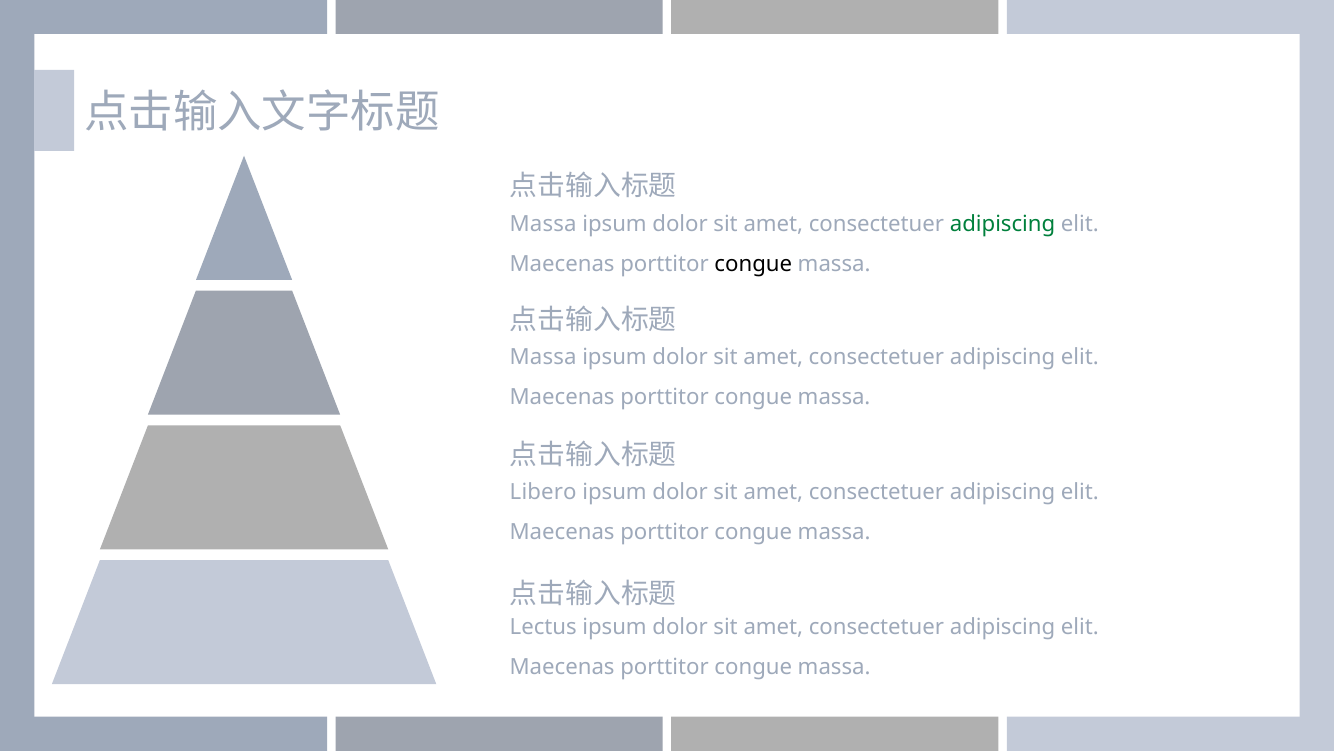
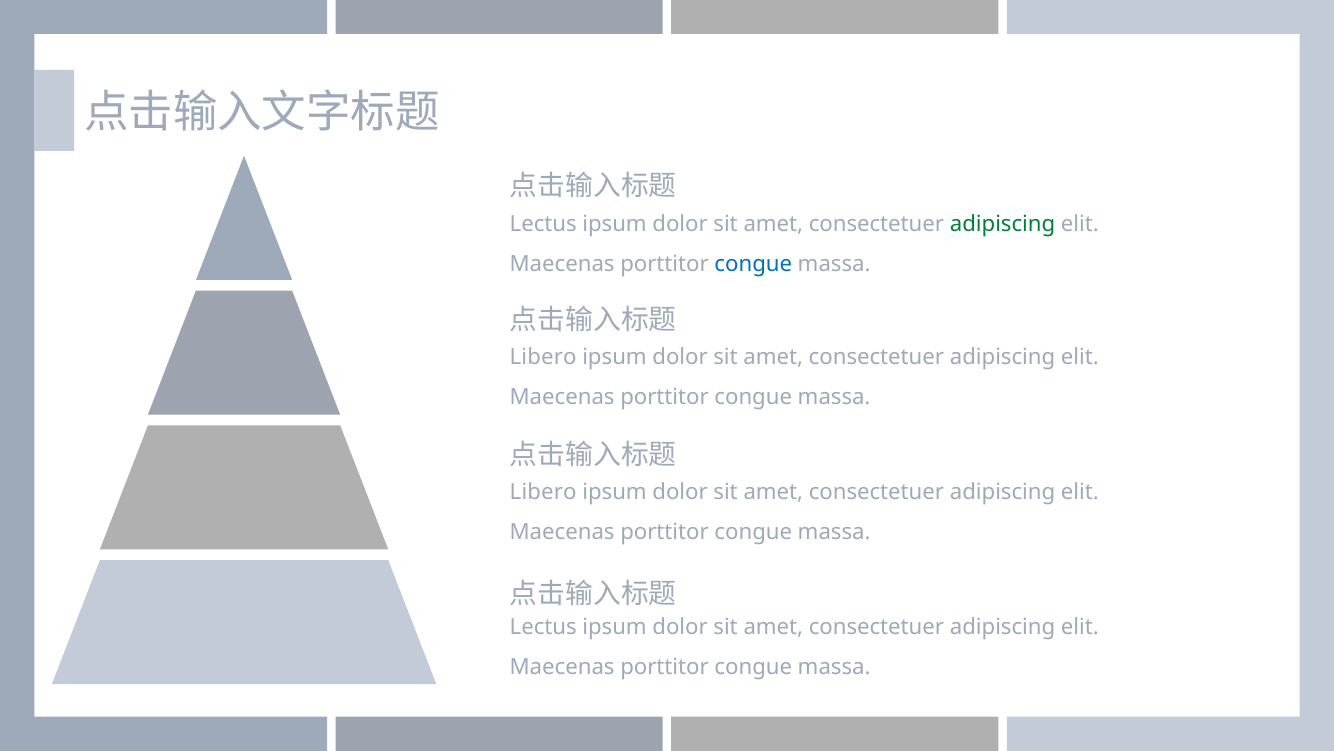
Massa: Massa -> Lectus (543, 224)
congue colour: black -> blue (753, 264)
Massa: Massa -> Libero (543, 357)
